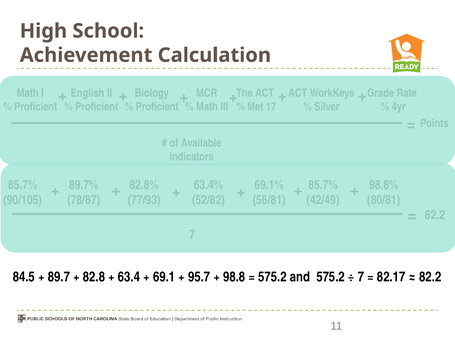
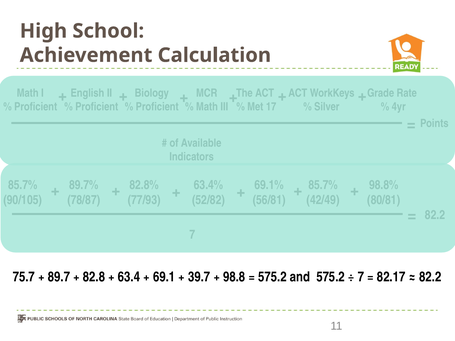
84.5: 84.5 -> 75.7 (24, 277)
95.7: 95.7 -> 39.7 (199, 277)
